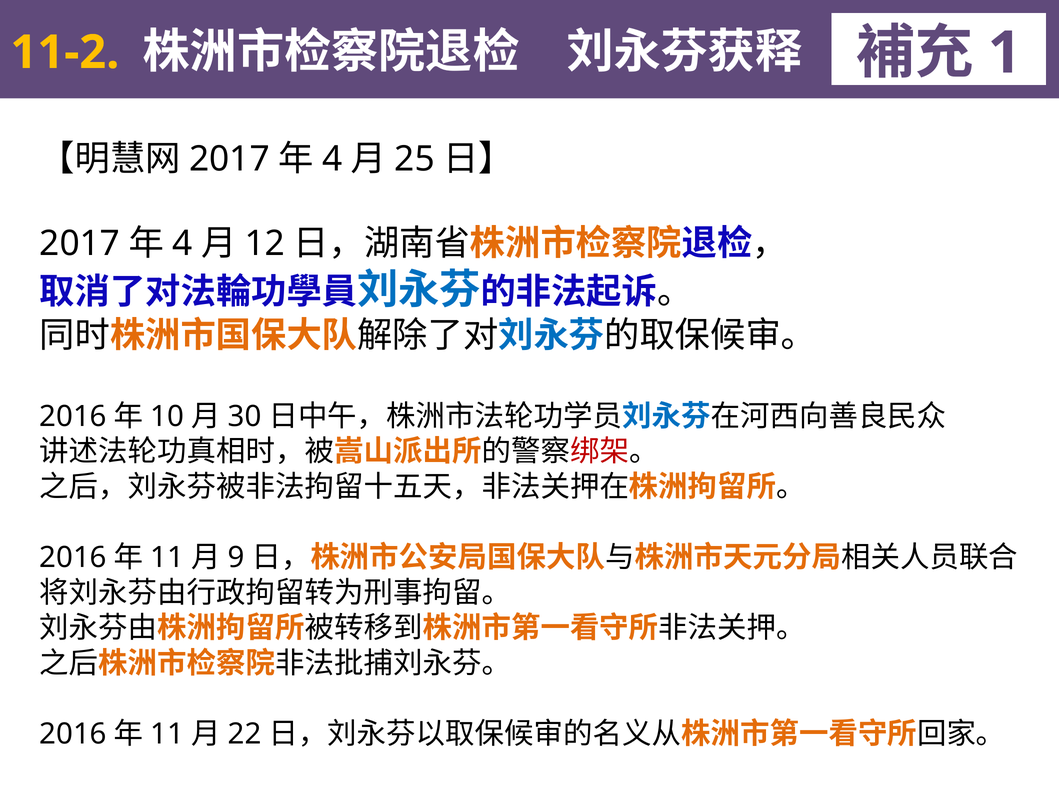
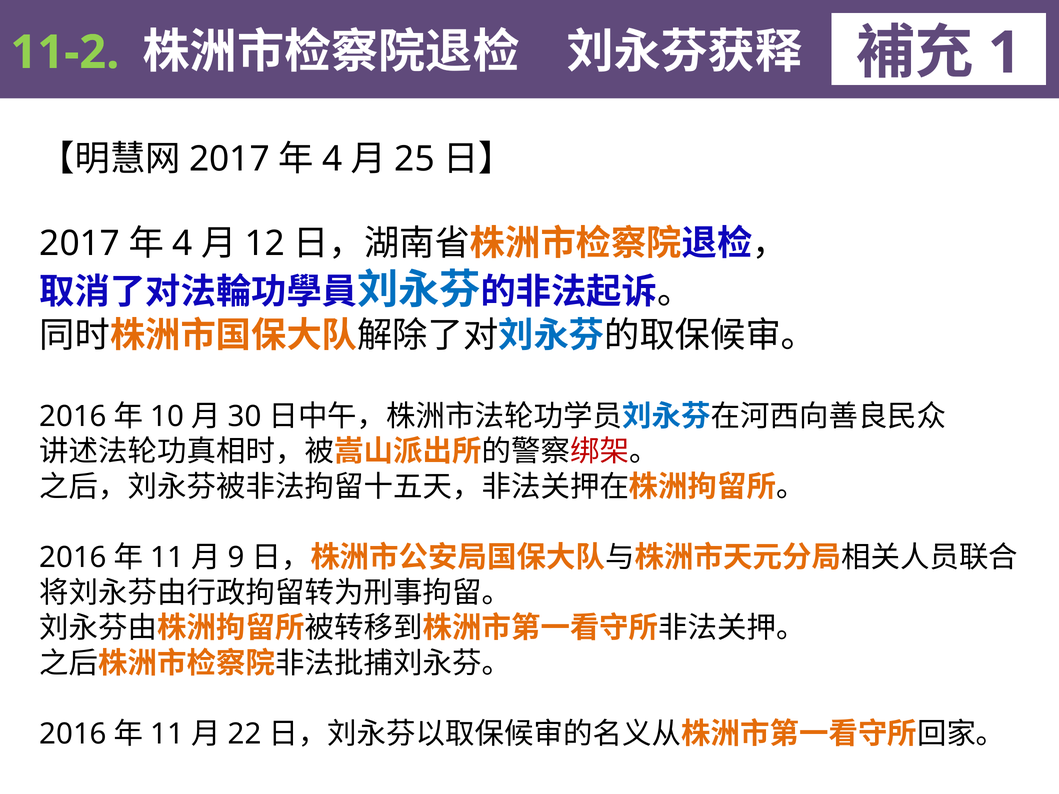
11-2 colour: yellow -> light green (65, 52)
